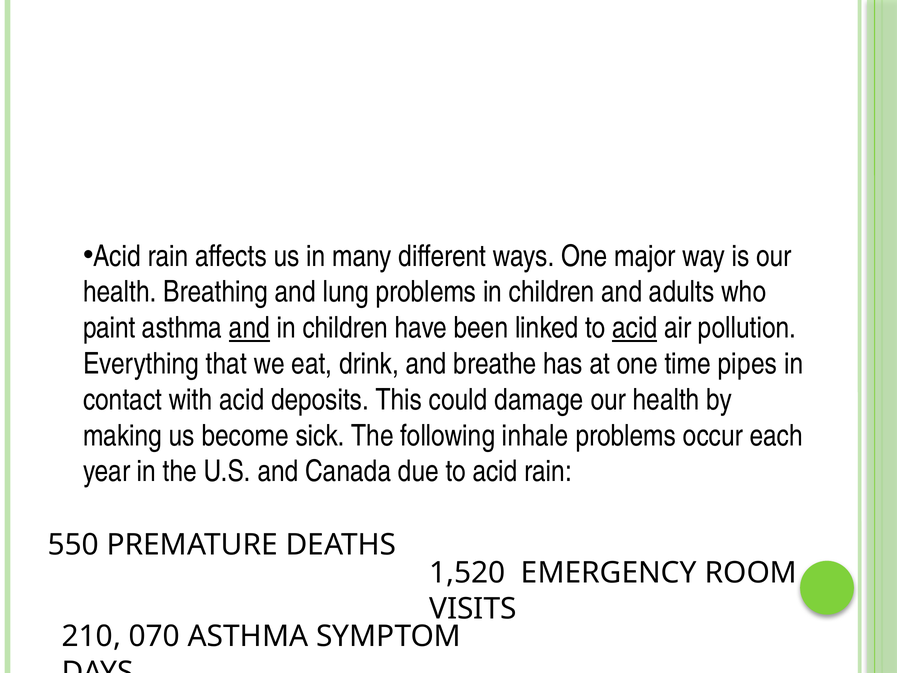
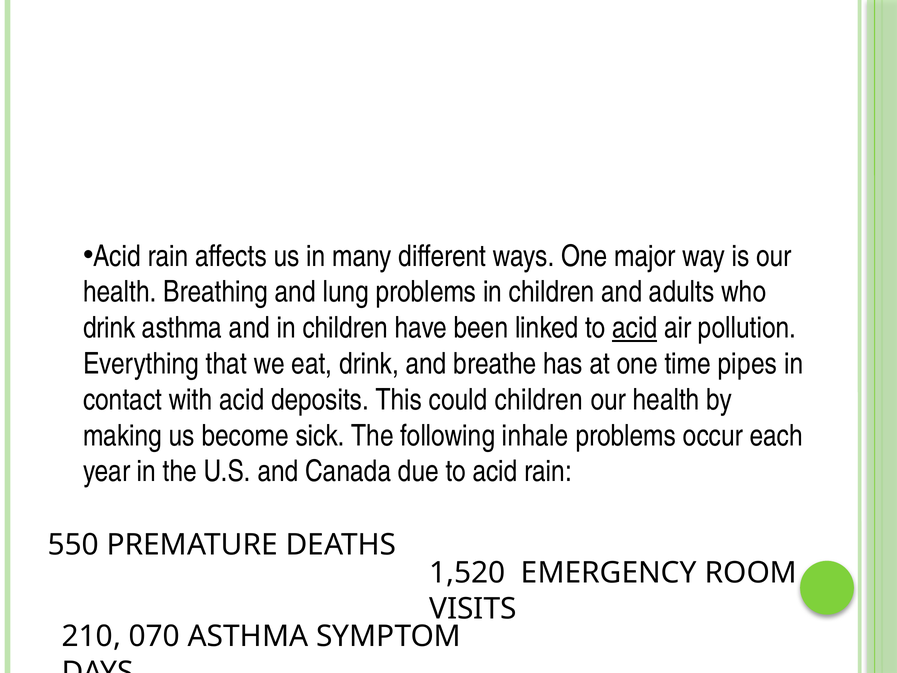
paint: paint -> drink (109, 328)
and underline: present -> none (249, 328)
could damage: damage -> children (539, 400)
